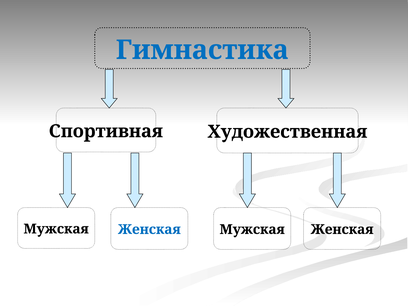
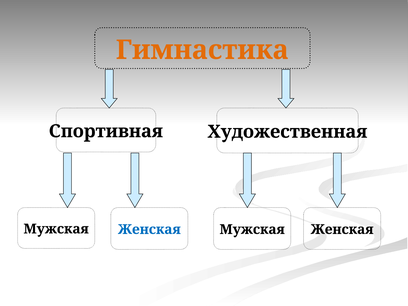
Гимнастика colour: blue -> orange (202, 50)
